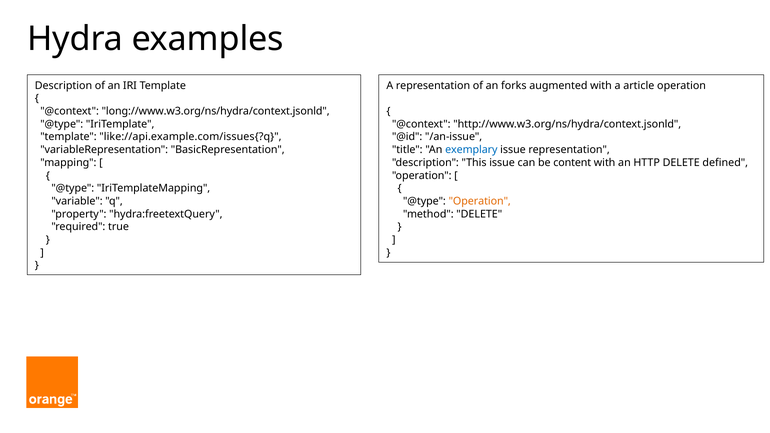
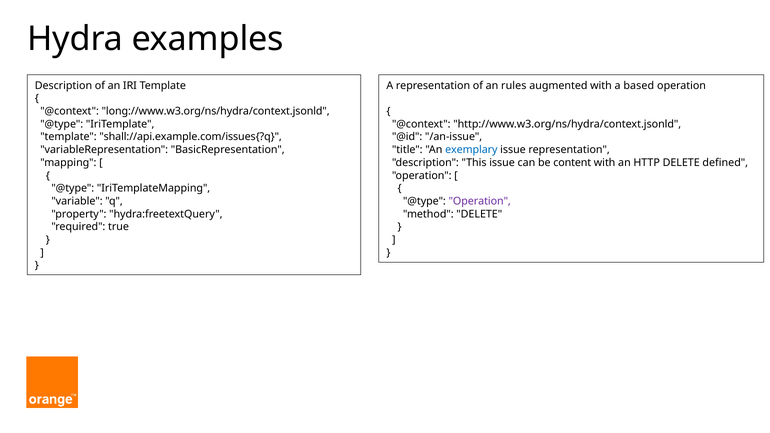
forks: forks -> rules (514, 86)
article: article -> based (639, 86)
like://api.example.com/issues{?q: like://api.example.com/issues{?q -> shall://api.example.com/issues{?q (191, 137)
Operation colour: orange -> purple (480, 201)
